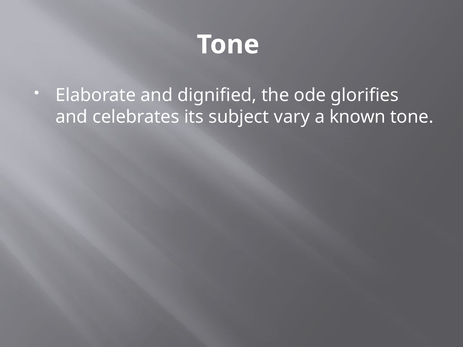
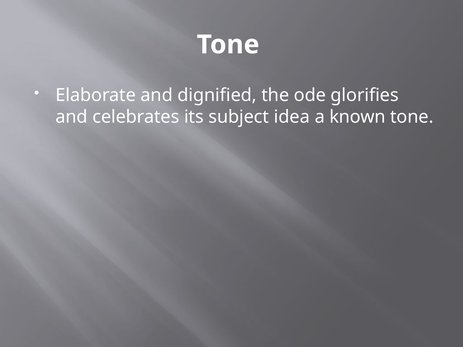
vary: vary -> idea (292, 117)
